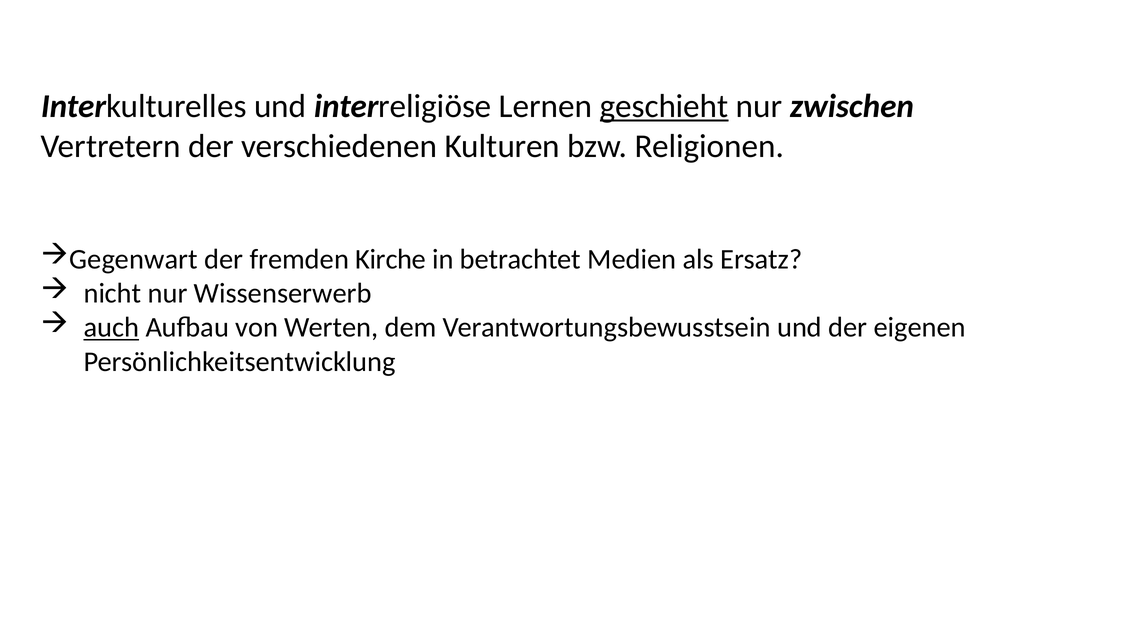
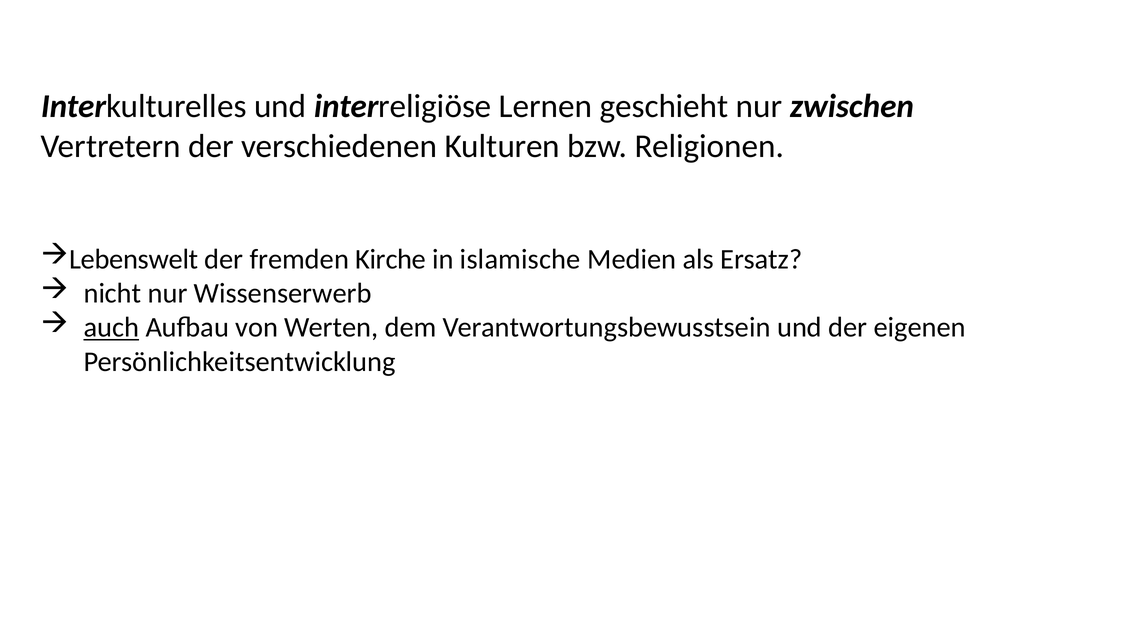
geschieht underline: present -> none (664, 106)
Gegenwart: Gegenwart -> Lebenswelt (134, 259)
betrachtet: betrachtet -> islamische (520, 259)
